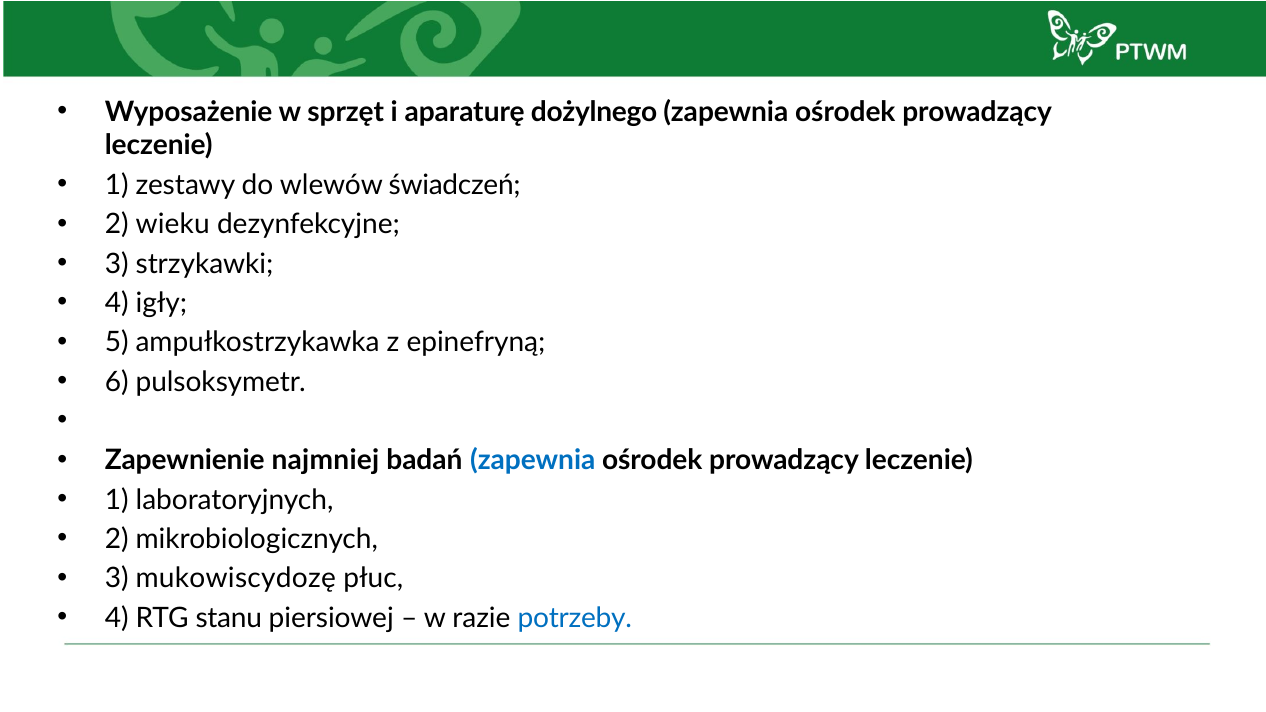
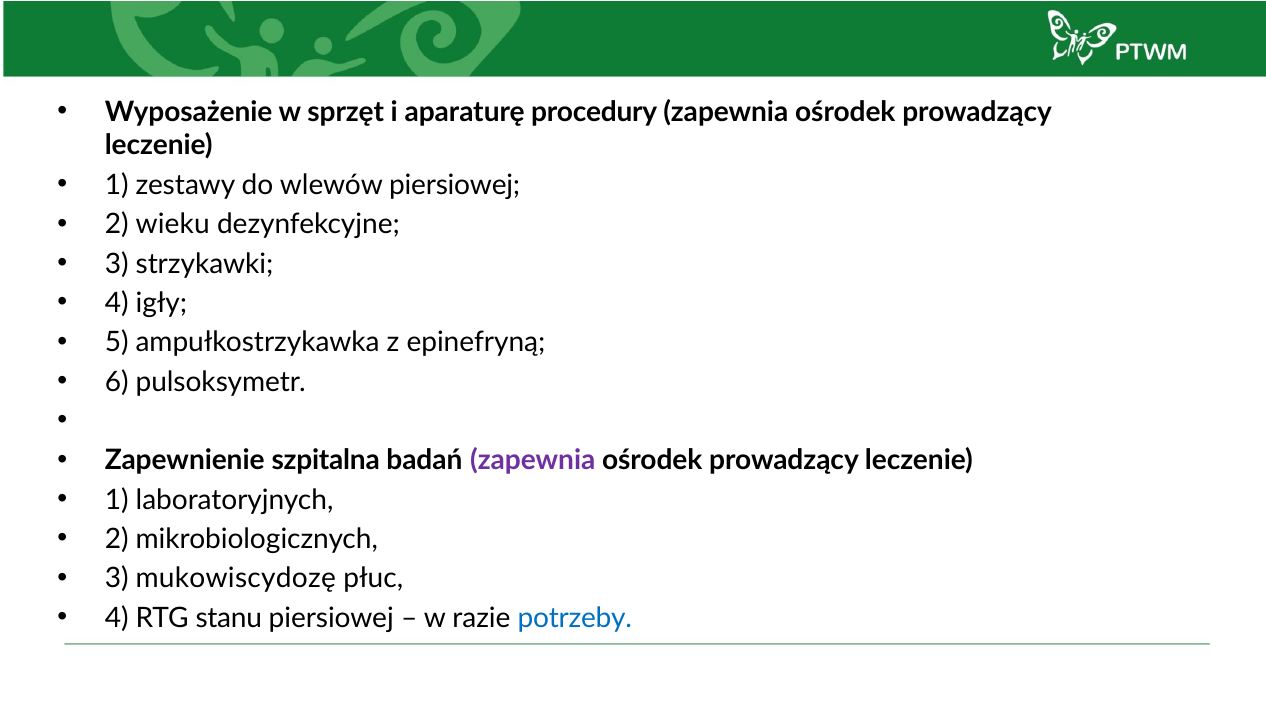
dożylnego: dożylnego -> procedury (594, 112)
wlewów świadczeń: świadczeń -> piersiowej (455, 185)
najmniej: najmniej -> szpitalna (326, 461)
zapewnia colour: blue -> purple (533, 461)
